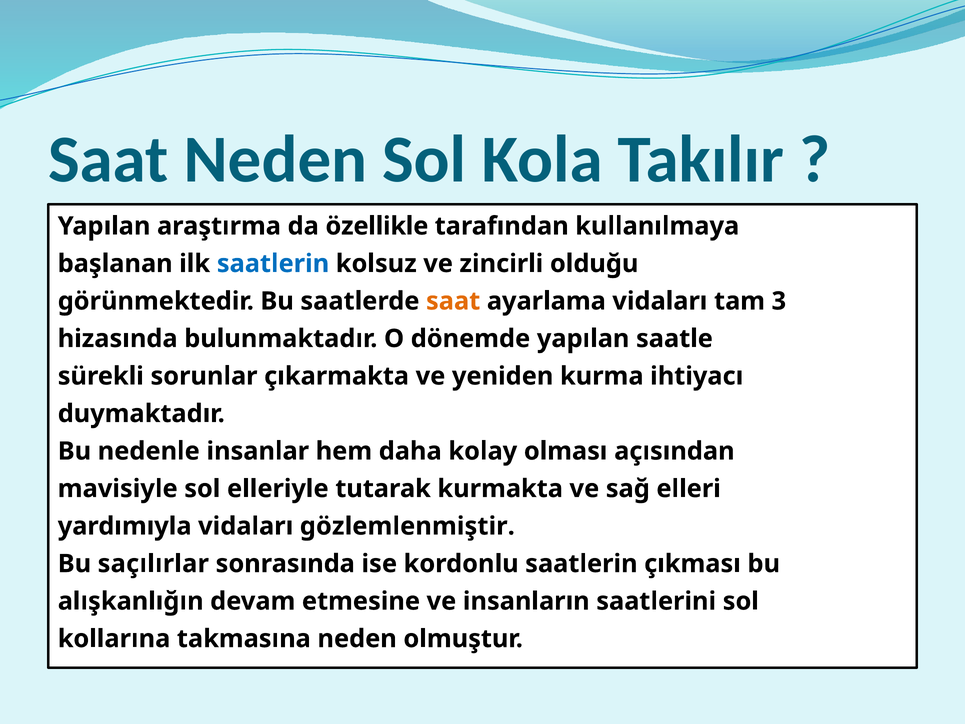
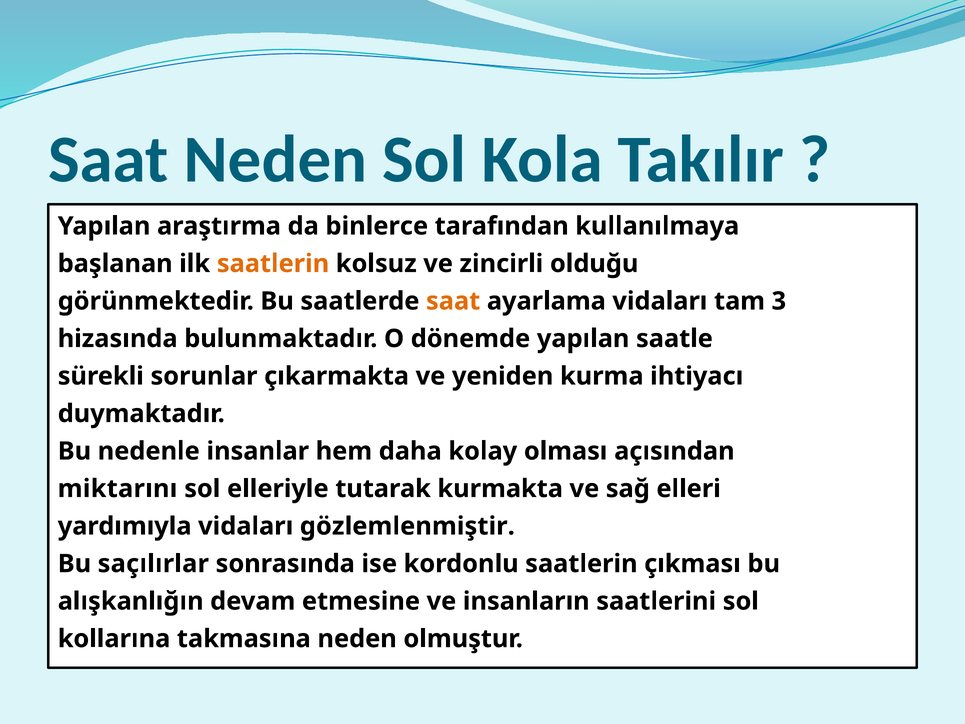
özellikle: özellikle -> binlerce (377, 226)
saatlerin colour: blue -> orange (273, 264)
mavisiyle: mavisiyle -> miktarını (118, 489)
